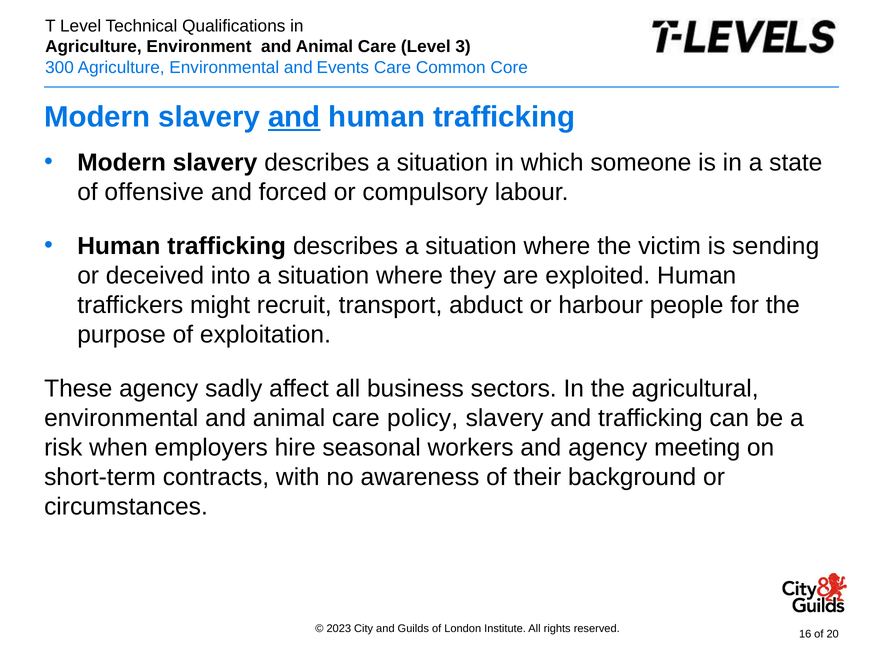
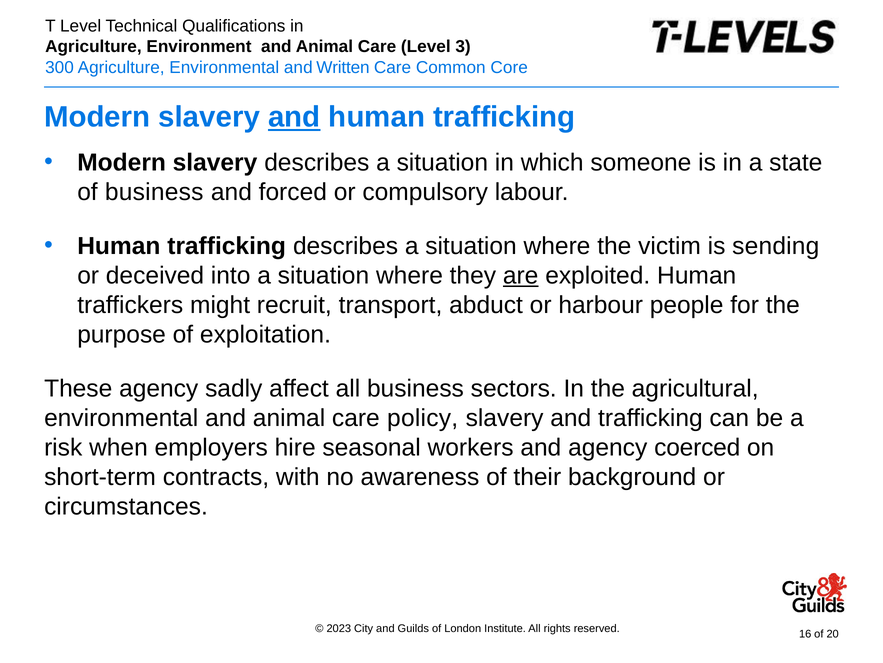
Events: Events -> Written (343, 67)
of offensive: offensive -> business (154, 192)
are underline: none -> present (521, 275)
meeting: meeting -> coerced (697, 447)
